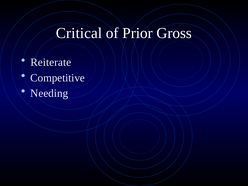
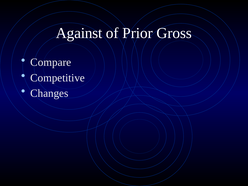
Critical: Critical -> Against (79, 33)
Reiterate: Reiterate -> Compare (51, 62)
Needing: Needing -> Changes (49, 93)
